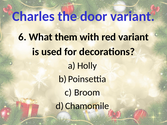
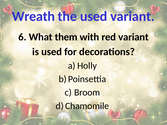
Charles: Charles -> Wreath (33, 16)
the door: door -> used (94, 16)
